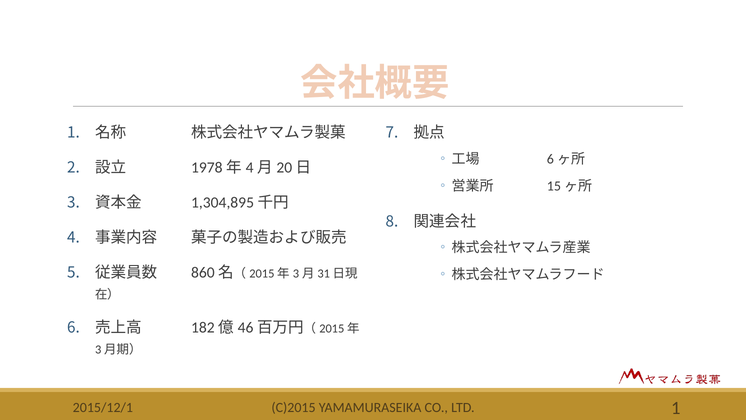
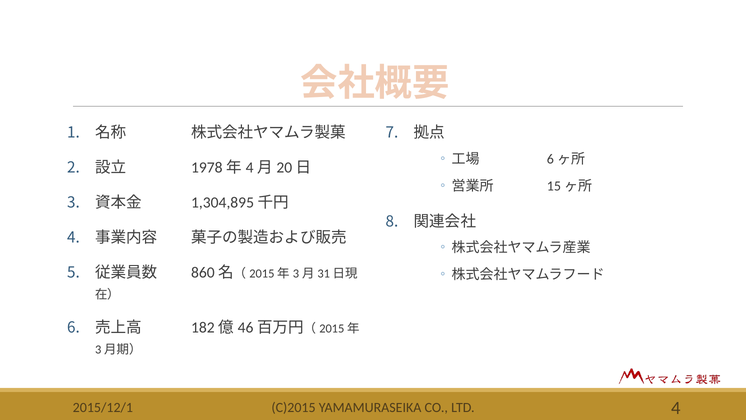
LTD 1: 1 -> 4 (676, 408)
